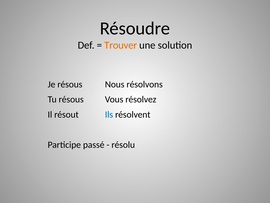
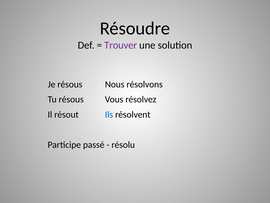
Trouver colour: orange -> purple (121, 45)
